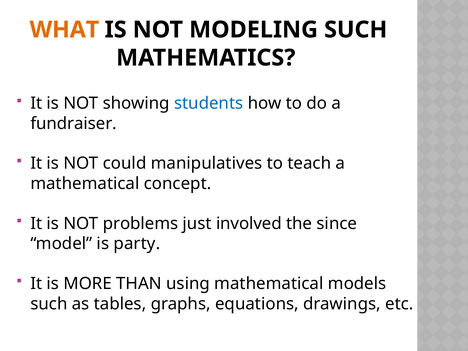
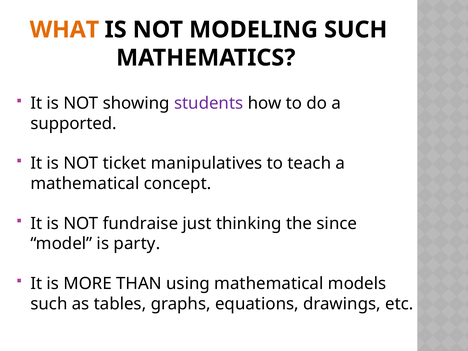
students colour: blue -> purple (209, 103)
fundraiser: fundraiser -> supported (74, 124)
could: could -> ticket (125, 163)
problems: problems -> fundraise (140, 223)
involved: involved -> thinking (249, 223)
